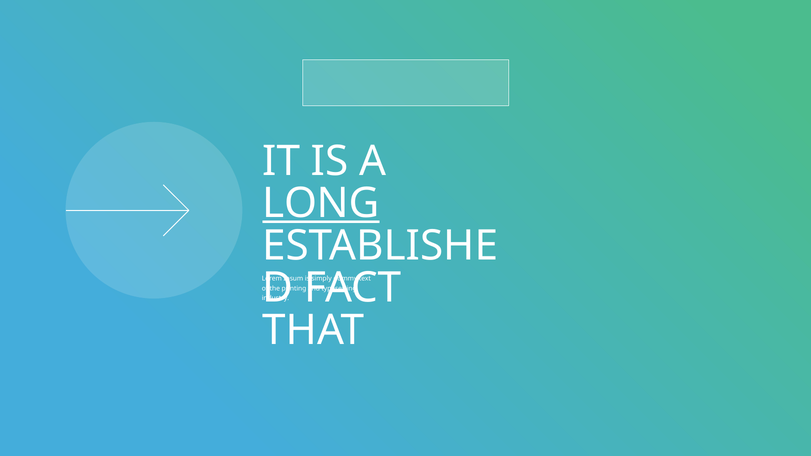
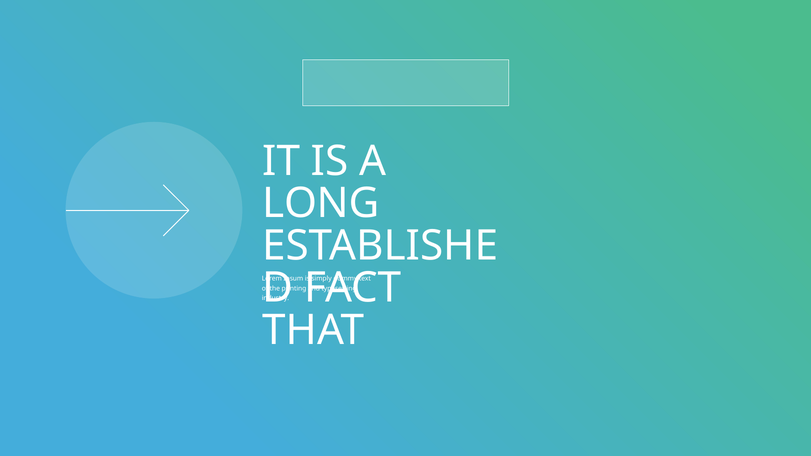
LONG underline: present -> none (321, 204)
